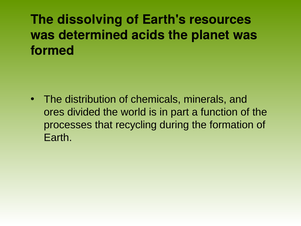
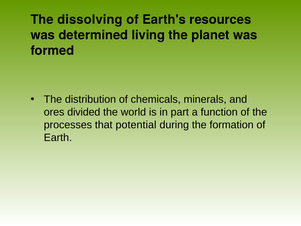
acids: acids -> living (148, 35)
recycling: recycling -> potential (136, 125)
